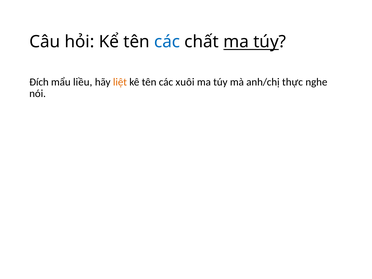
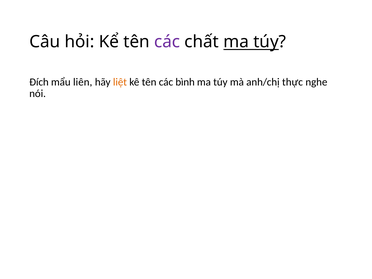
các colour: blue -> purple (167, 42)
liều: liều -> liên (83, 82)
xuôi: xuôi -> bình (185, 82)
